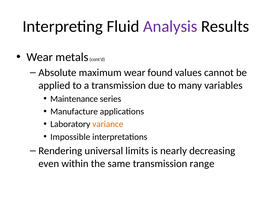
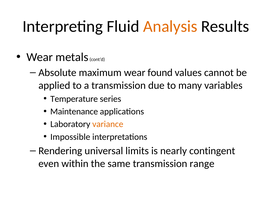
Analysis colour: purple -> orange (170, 26)
Maintenance: Maintenance -> Temperature (74, 99)
Manufacture: Manufacture -> Maintenance (74, 112)
decreasing: decreasing -> contingent (212, 151)
